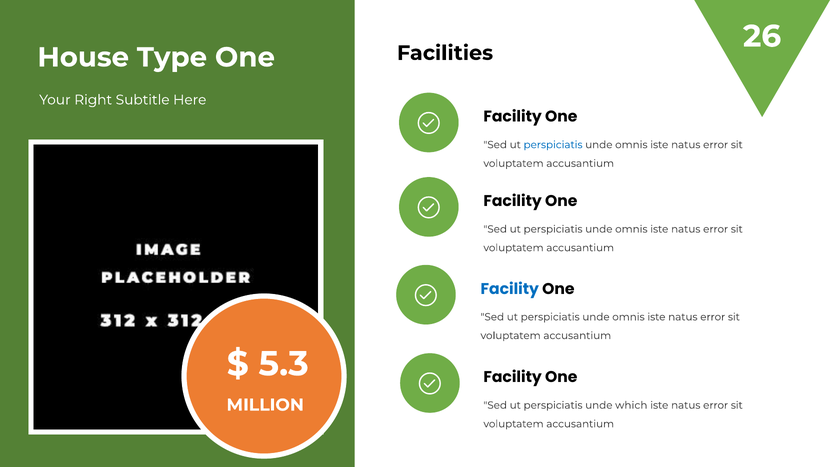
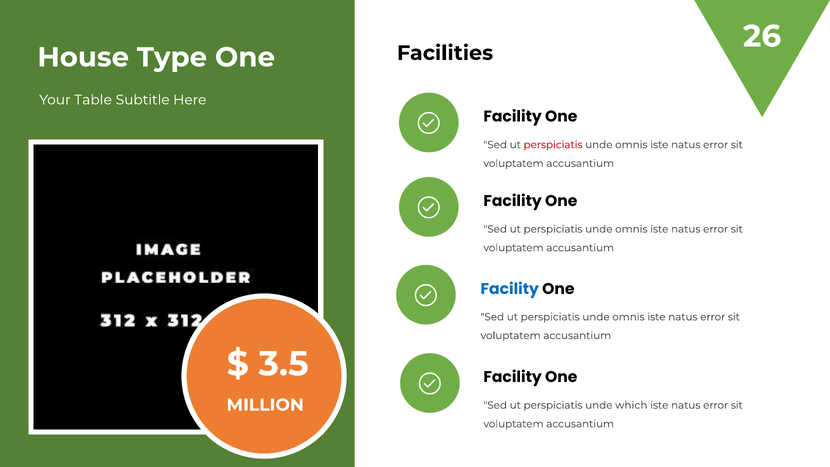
Right: Right -> Table (93, 100)
perspiciatis colour: blue -> red (553, 145)
5.3: 5.3 -> 3.5 (284, 364)
